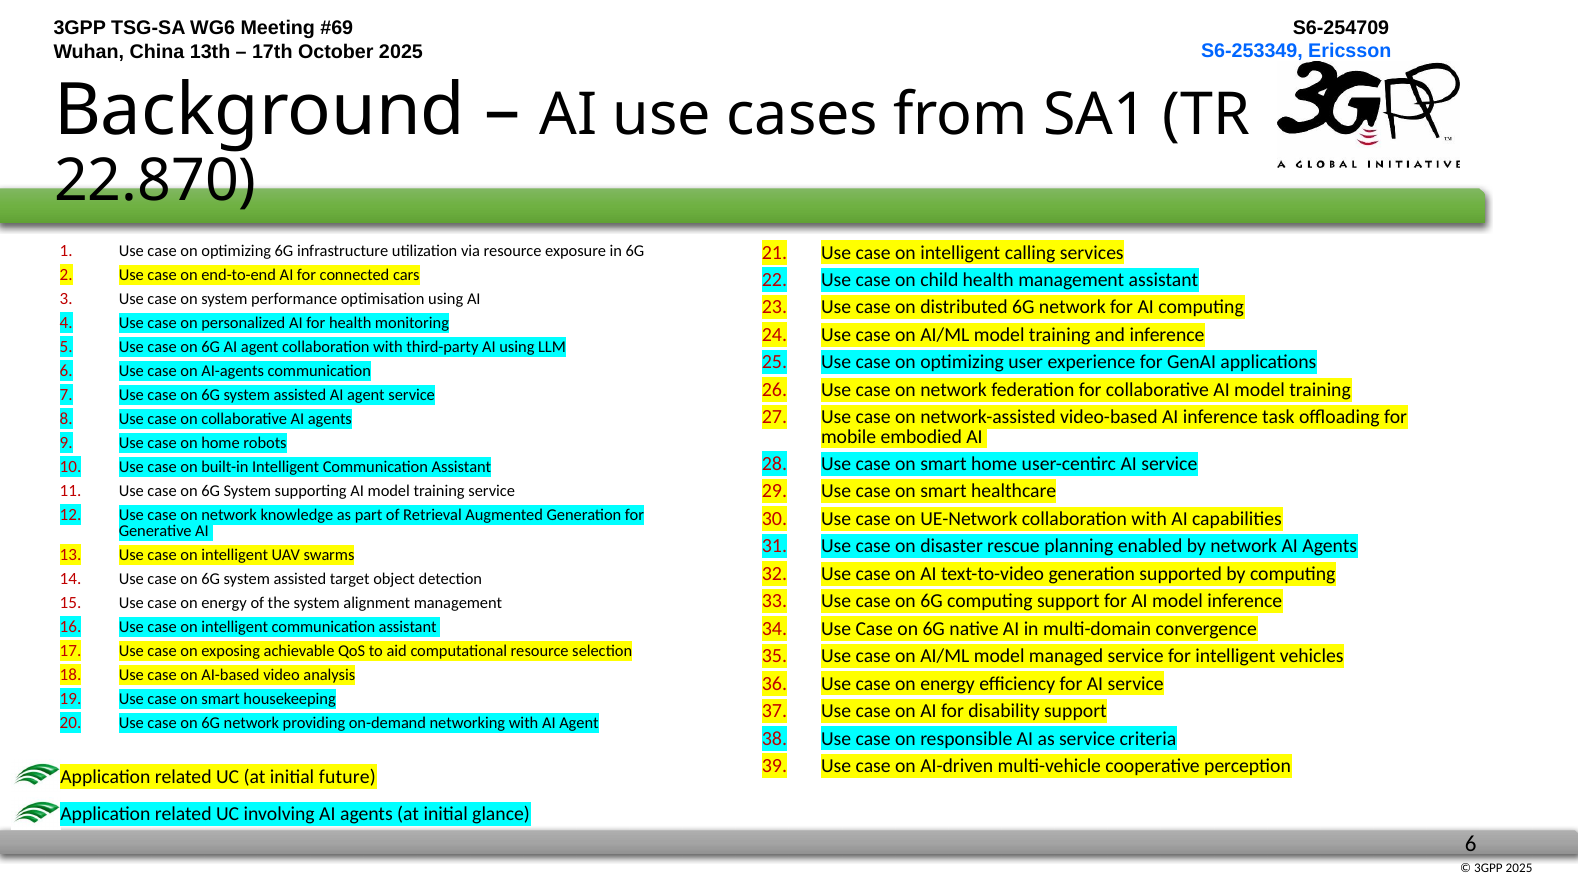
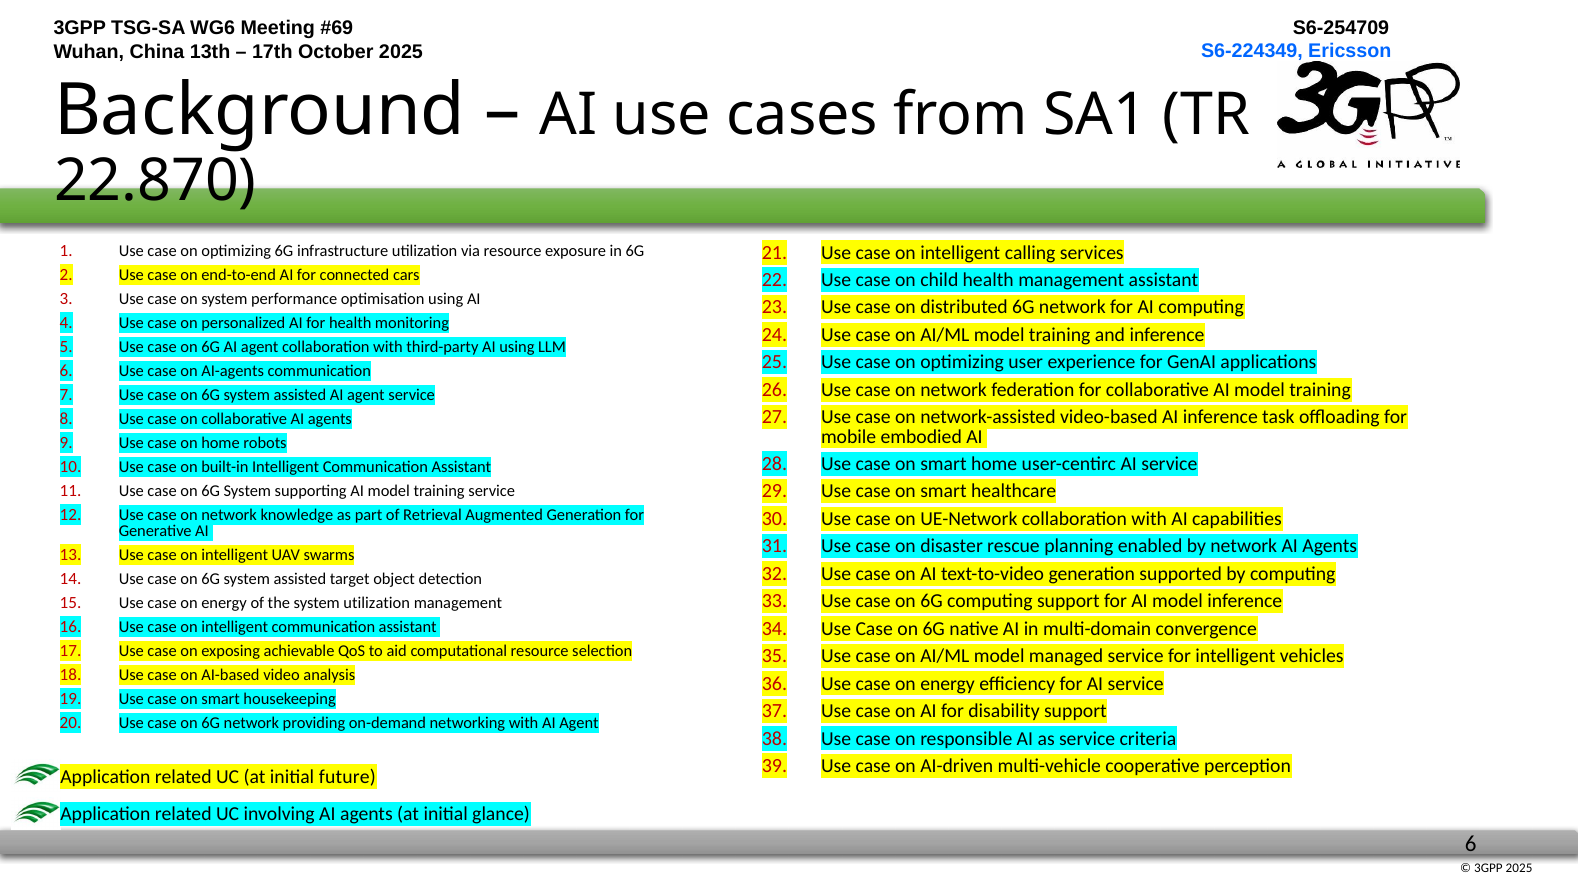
S6-253349: S6-253349 -> S6-224349 (1252, 51)
system alignment: alignment -> utilization (377, 603)
